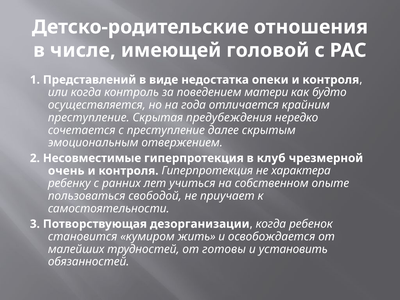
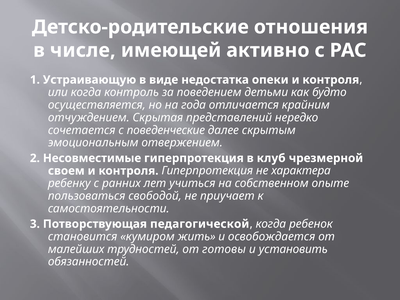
головой: головой -> активно (268, 50)
Представлений: Представлений -> Устраивающую (90, 80)
матери: матери -> детьми (266, 92)
преступление: преступление -> отчуждением (89, 118)
предубеждения: предубеждения -> представлений (229, 118)
с преступление: преступление -> поведенческие (166, 130)
очень: очень -> своем (66, 171)
дезорганизации: дезорганизации -> педагогической (200, 224)
